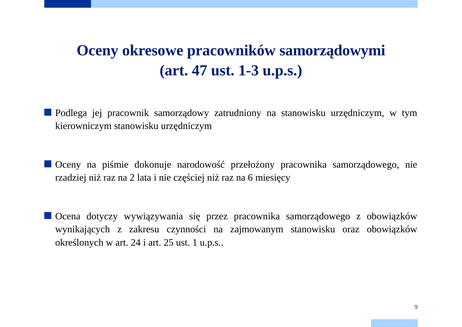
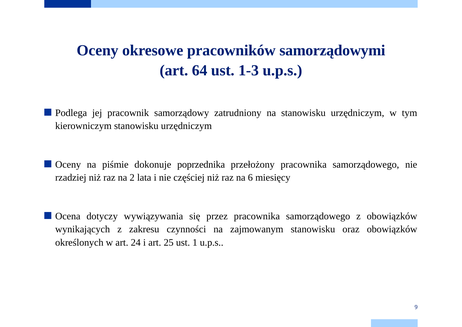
47: 47 -> 64 (200, 70)
narodowość: narodowość -> poprzednika (201, 164)
